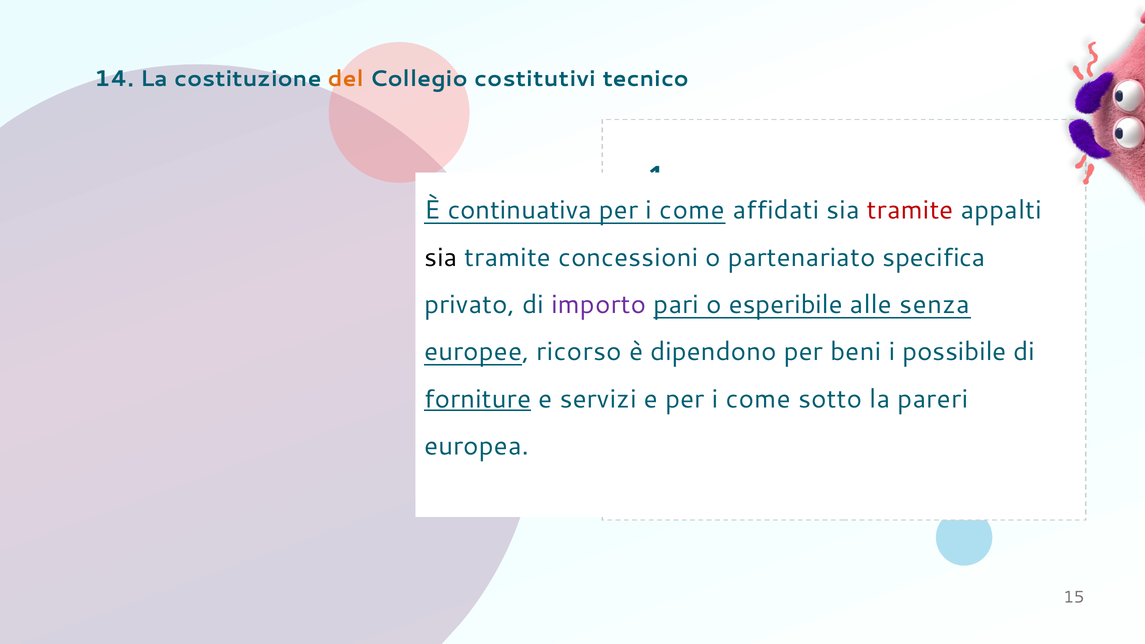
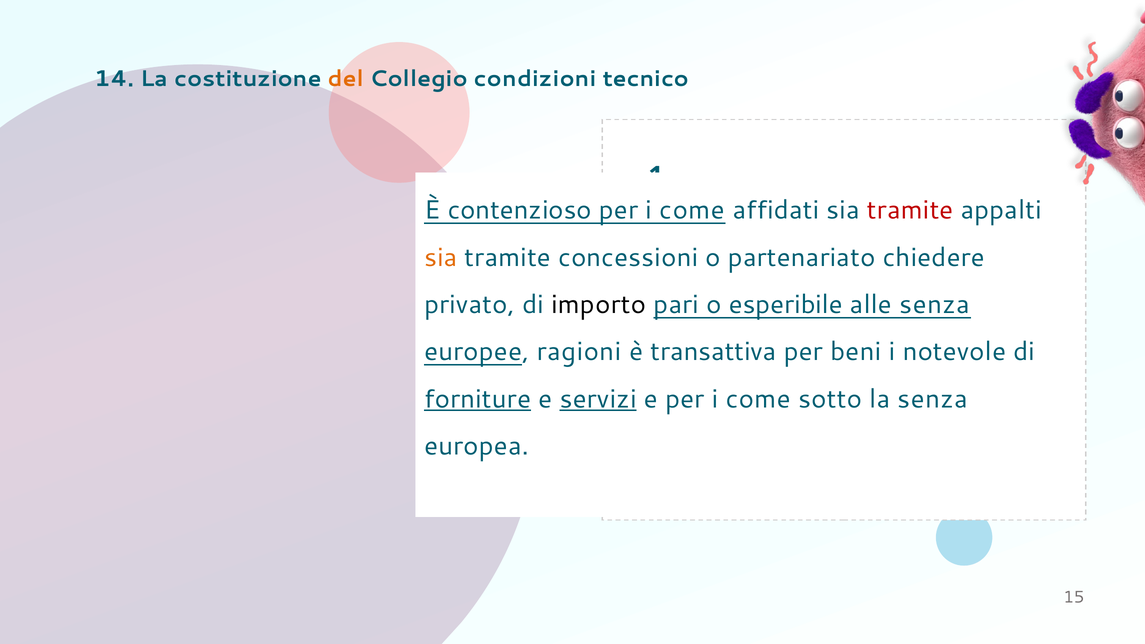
costitutivi: costitutivi -> condizioni (535, 79)
continuativa: continuativa -> contenzioso (520, 210)
sia colour: black -> orange (441, 257)
specifica: specifica -> chiedere (934, 257)
importo colour: purple -> black (599, 305)
ricorso: ricorso -> ragioni (579, 352)
dipendono: dipendono -> transattiva (714, 352)
possibile: possibile -> notevole (954, 352)
servizi underline: none -> present (598, 399)
la pareri: pareri -> senza (933, 399)
